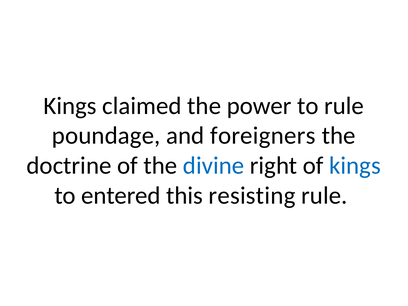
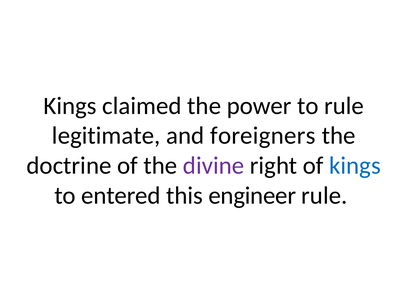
poundage: poundage -> legitimate (106, 136)
divine colour: blue -> purple (214, 166)
resisting: resisting -> engineer (252, 196)
